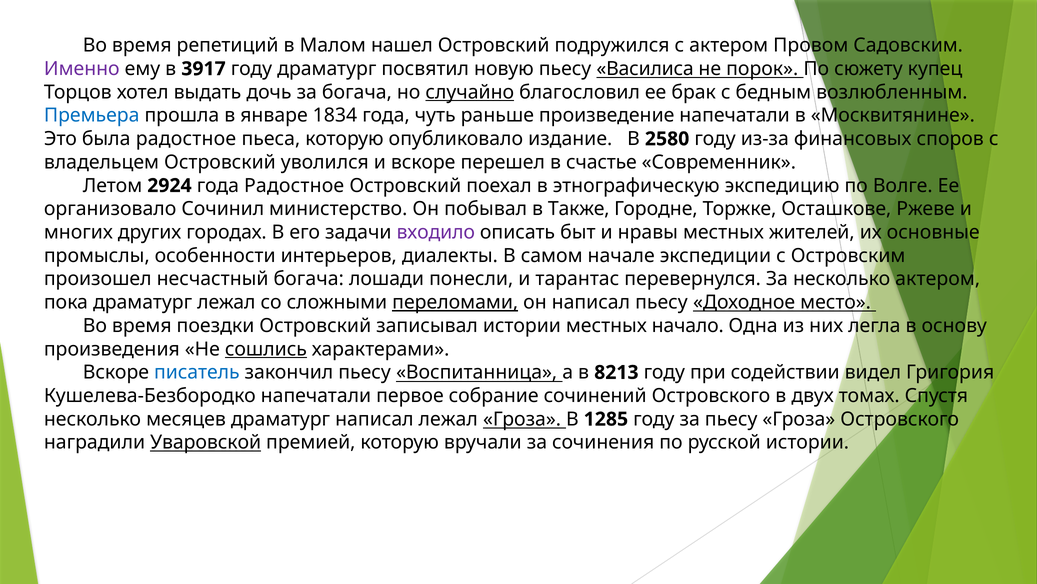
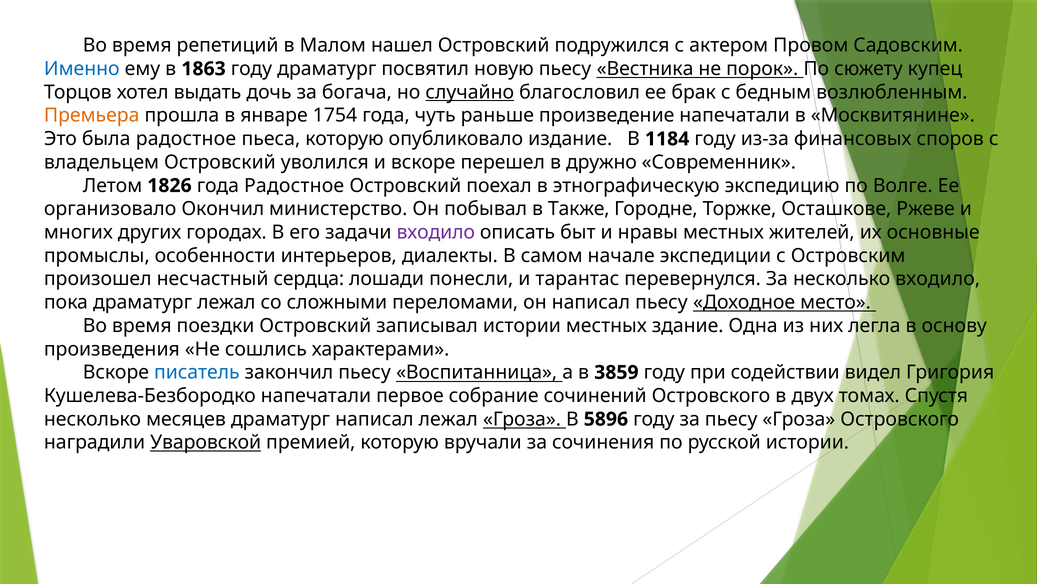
Именно colour: purple -> blue (82, 69)
3917: 3917 -> 1863 (204, 69)
Василиса: Василиса -> Вестника (645, 69)
Премьера colour: blue -> orange (92, 115)
1834: 1834 -> 1754 (335, 115)
2580: 2580 -> 1184 (667, 139)
счастье: счастье -> дружно (601, 162)
2924: 2924 -> 1826 (169, 185)
Сочинил: Сочинил -> Окончил (223, 209)
несчастный богача: богача -> сердца (309, 279)
несколько актером: актером -> входило (938, 279)
переломами underline: present -> none (455, 302)
начало: начало -> здание (688, 325)
сошлись underline: present -> none (266, 349)
8213: 8213 -> 3859 (616, 372)
1285: 1285 -> 5896 (606, 419)
